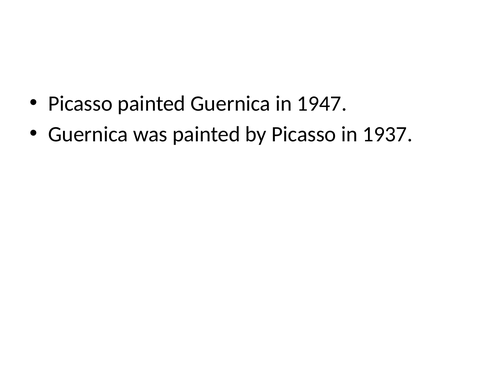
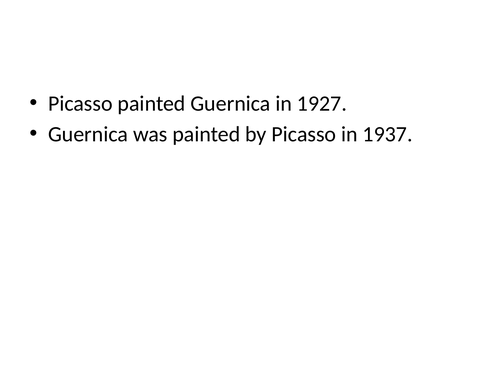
1947: 1947 -> 1927 (322, 103)
